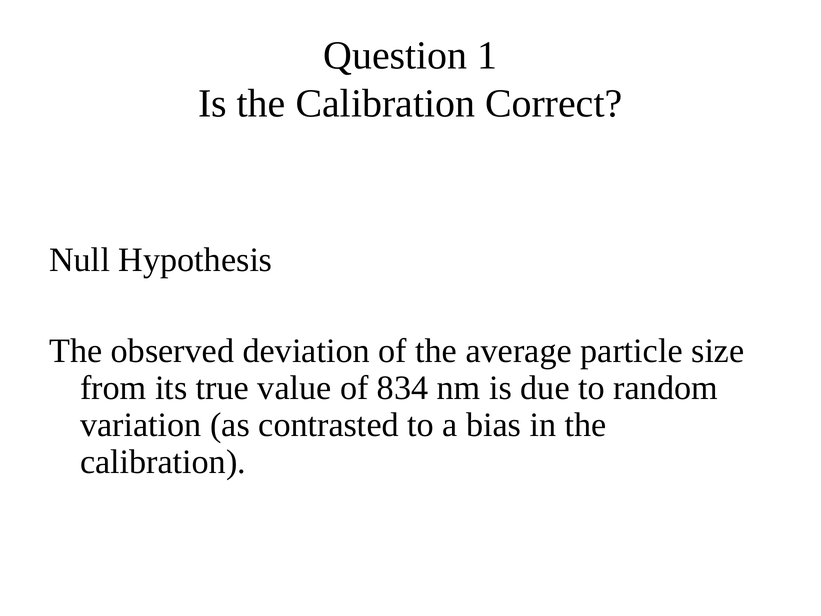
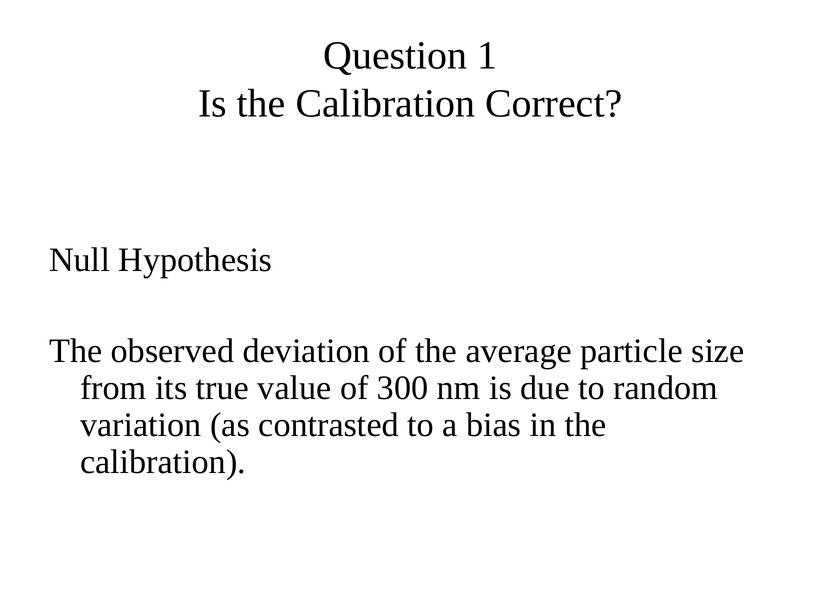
834: 834 -> 300 (403, 388)
